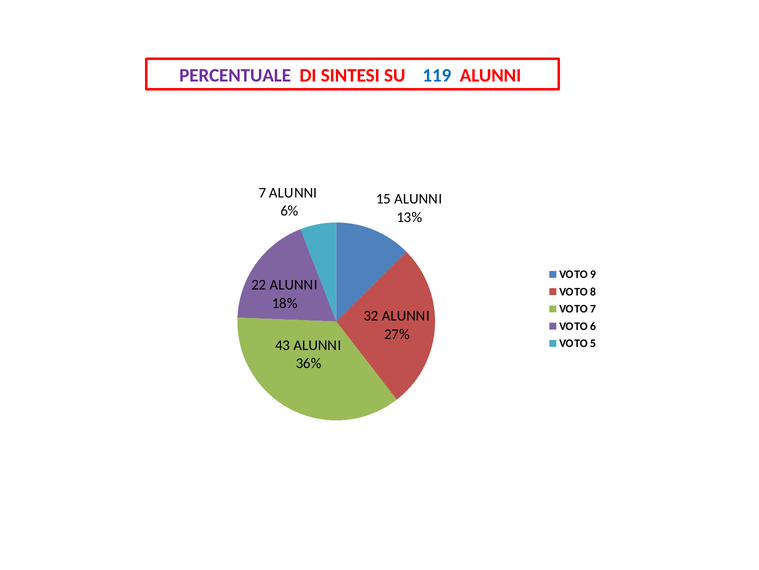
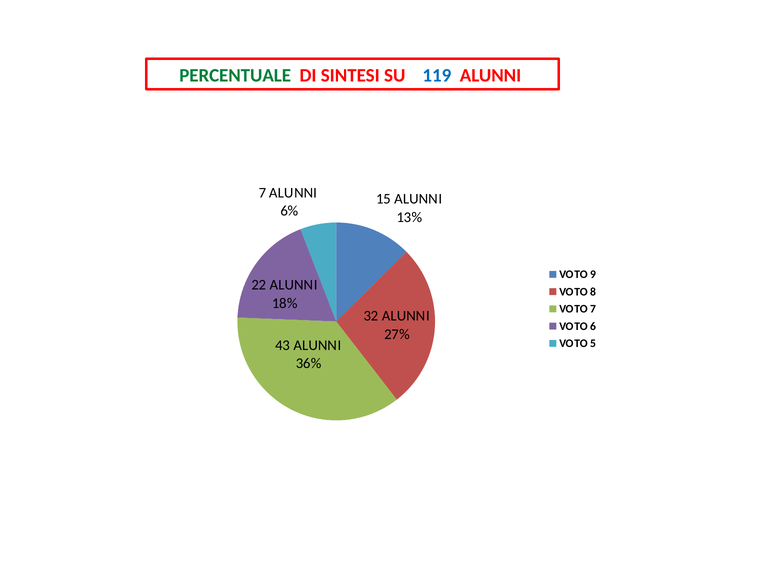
PERCENTUALE colour: purple -> green (235, 75)
